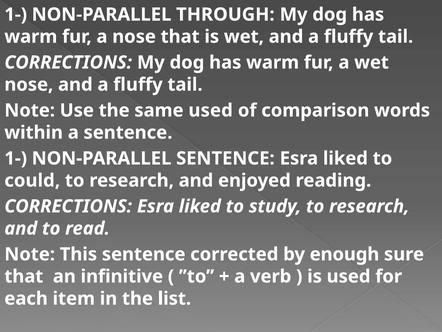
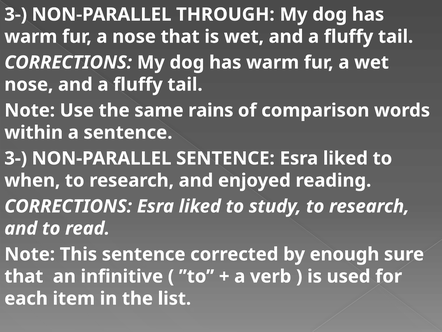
1-: 1- -> 3- (16, 15)
same used: used -> rains (211, 110)
1-: 1- -> 3- (16, 158)
could: could -> when (32, 180)
